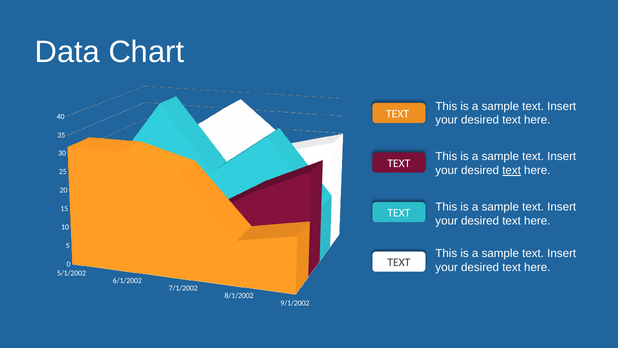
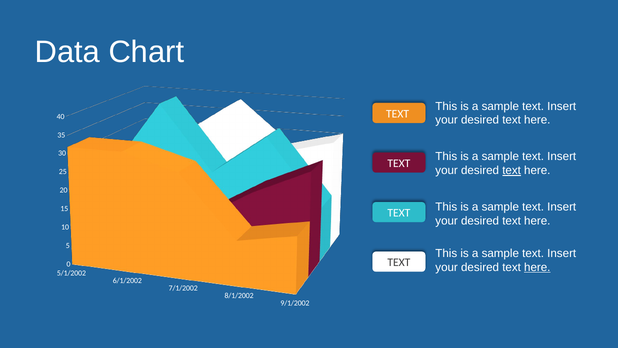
here underline: none -> present (537, 267)
